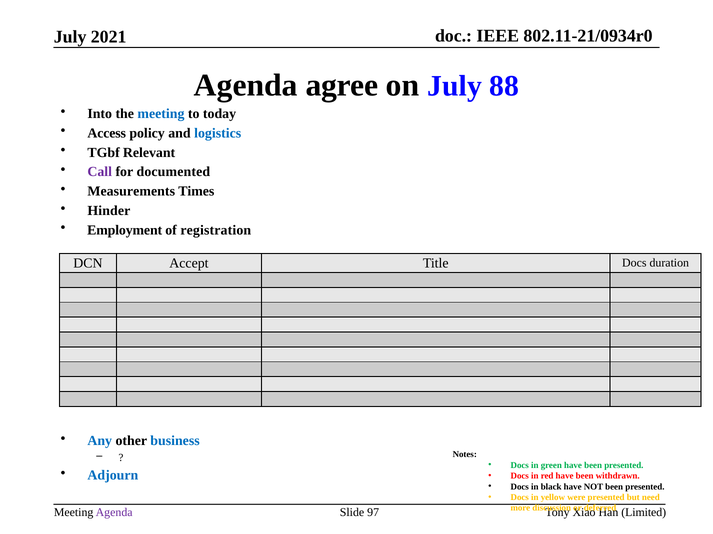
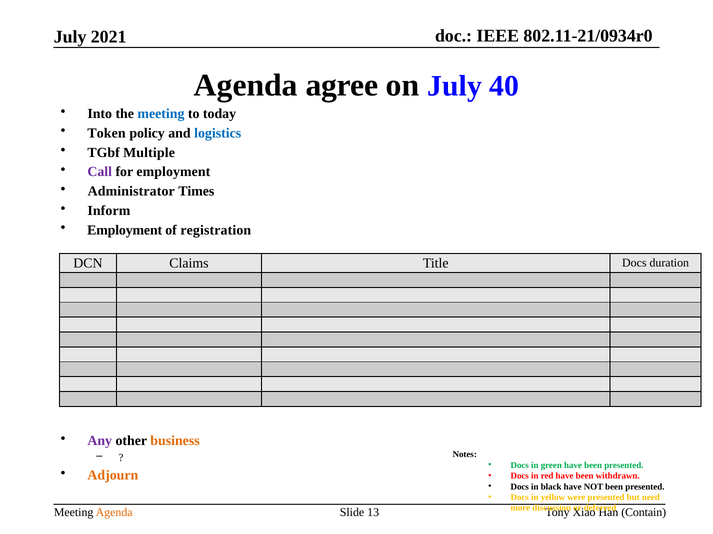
88: 88 -> 40 (504, 86)
Access: Access -> Token (107, 133)
Relevant: Relevant -> Multiple (149, 153)
for documented: documented -> employment (173, 172)
Measurements: Measurements -> Administrator (131, 192)
Hinder: Hinder -> Inform (109, 211)
Accept: Accept -> Claims (189, 263)
Any colour: blue -> purple (100, 441)
business colour: blue -> orange (175, 441)
Adjourn colour: blue -> orange (113, 476)
Agenda colour: purple -> orange (114, 513)
97: 97 -> 13 (373, 513)
Limited: Limited -> Contain (644, 513)
